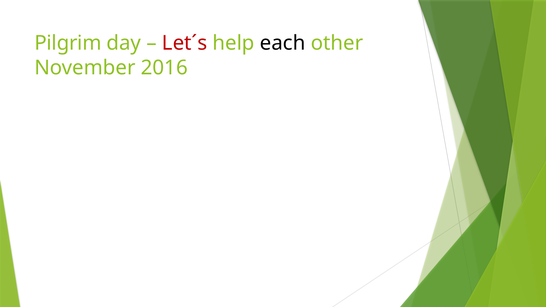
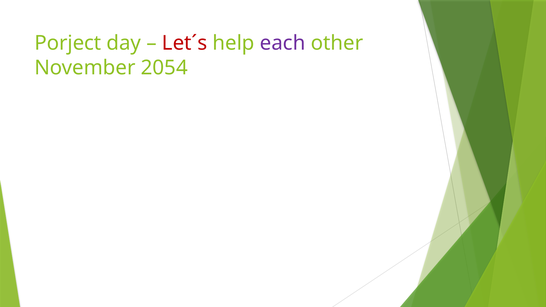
Pilgrim: Pilgrim -> Porject (68, 43)
each colour: black -> purple (283, 43)
2016: 2016 -> 2054 (164, 68)
